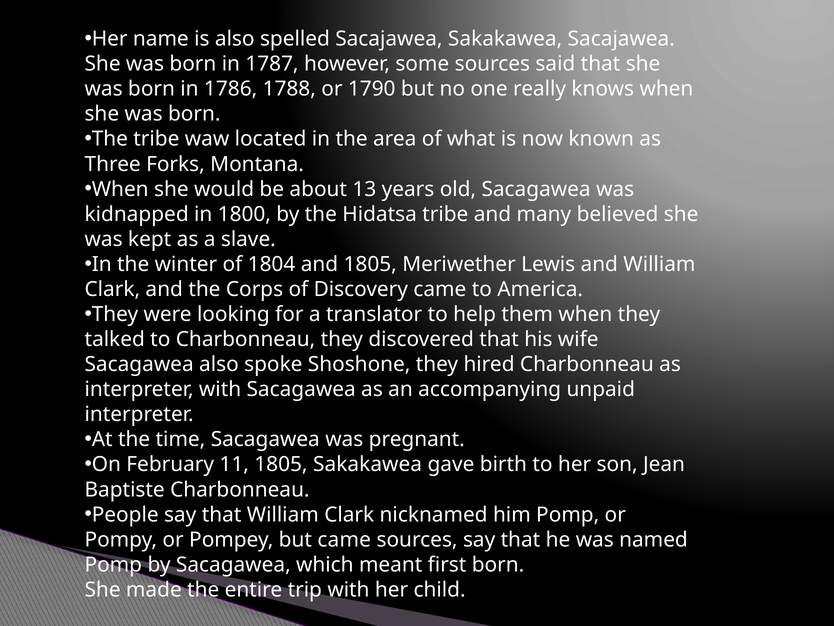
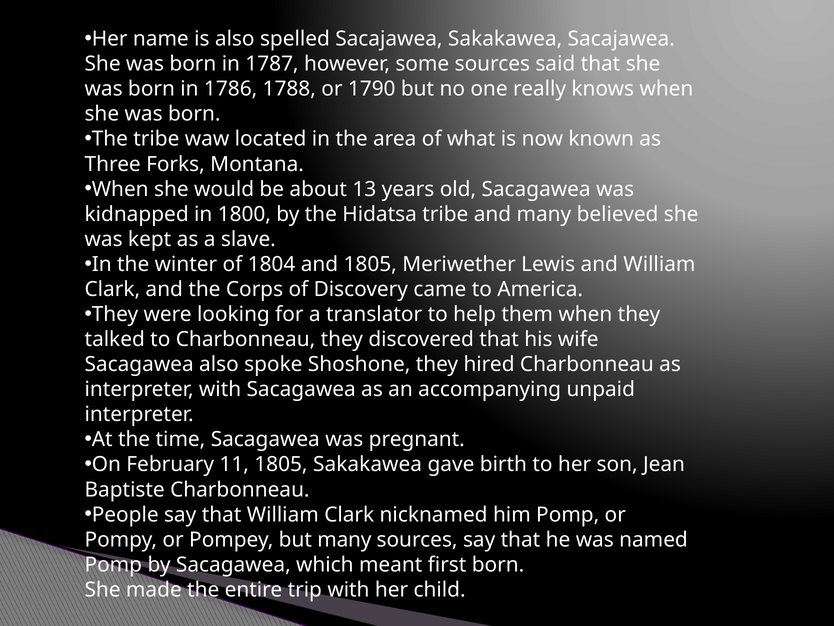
but came: came -> many (344, 539)
